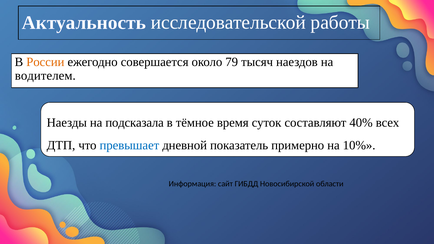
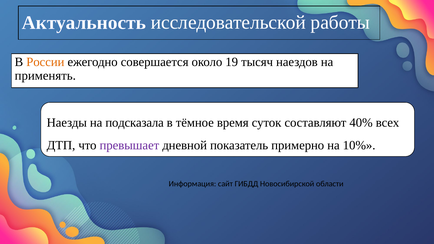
79: 79 -> 19 (232, 62)
водителем: водителем -> применять (45, 76)
превышает colour: blue -> purple (129, 146)
